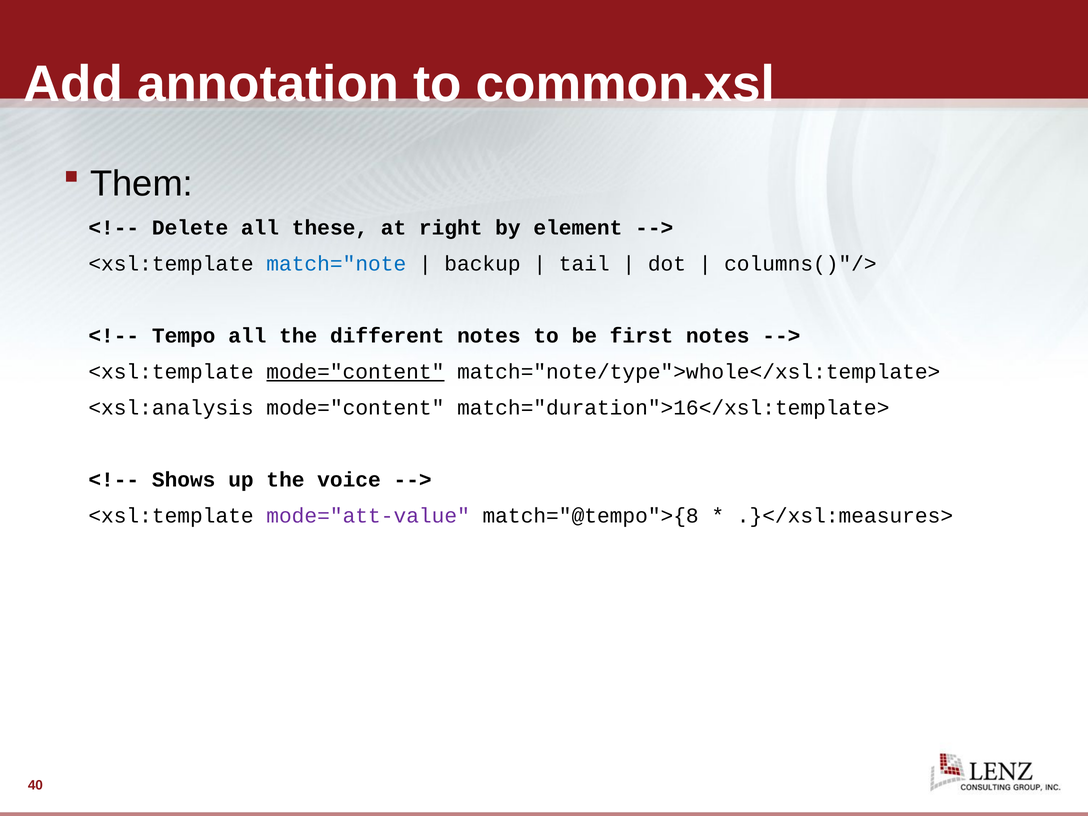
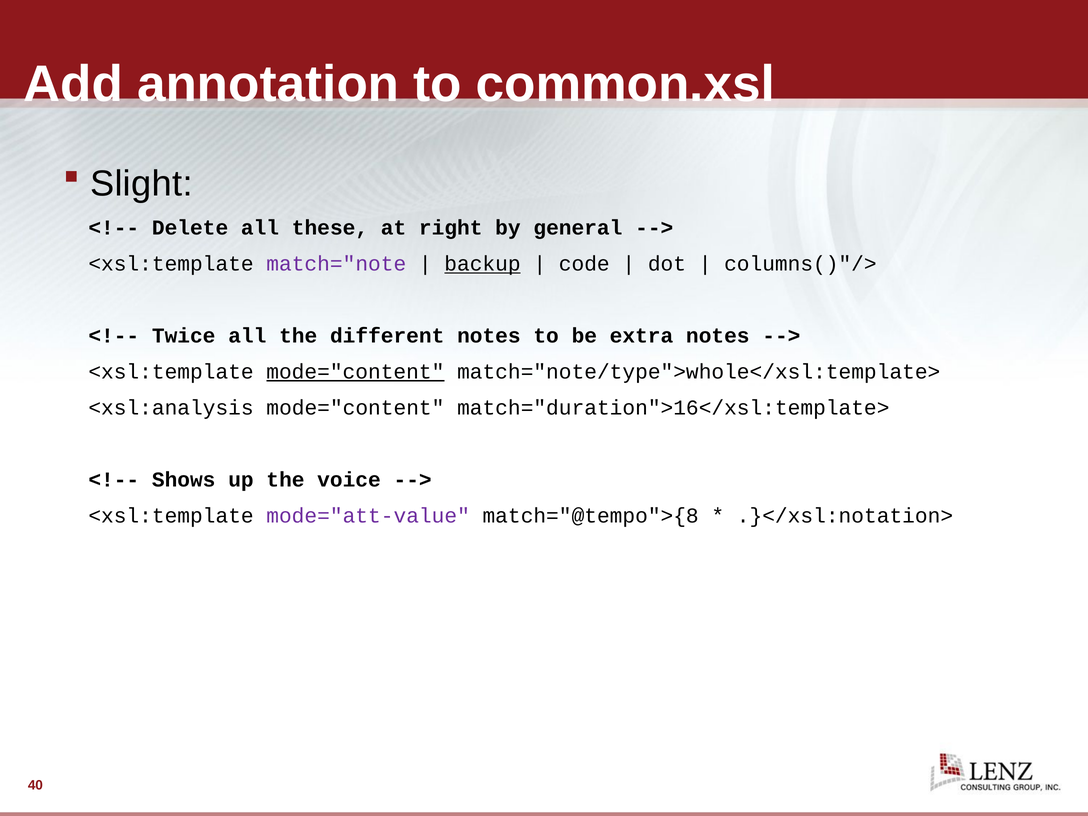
Them: Them -> Slight (141, 184)
element: element -> general (578, 228)
match="note colour: blue -> purple (336, 264)
backup underline: none -> present (482, 264)
tail: tail -> code (584, 264)
Tempo: Tempo -> Twice (184, 336)
first: first -> extra (641, 336)
.}</xsl:measures>: .}</xsl:measures> -> .}</xsl:notation> (845, 516)
